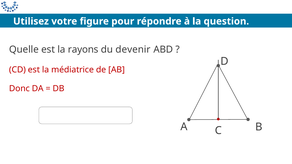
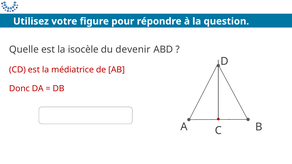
la rayons: rayons -> isocèle (83, 50)
